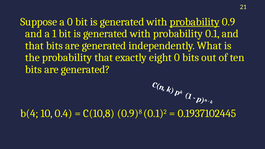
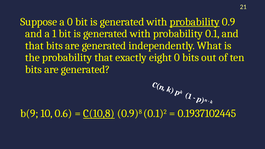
b(4: b(4 -> b(9 (29, 114)
0.4: 0.4 -> 0.6 (63, 114)
C(10,8 underline: none -> present (99, 114)
